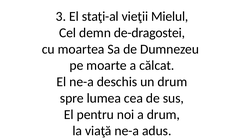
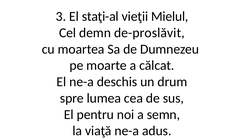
de-dragostei: de-dragostei -> de-proslăvit (149, 33)
a drum: drum -> semn (163, 114)
